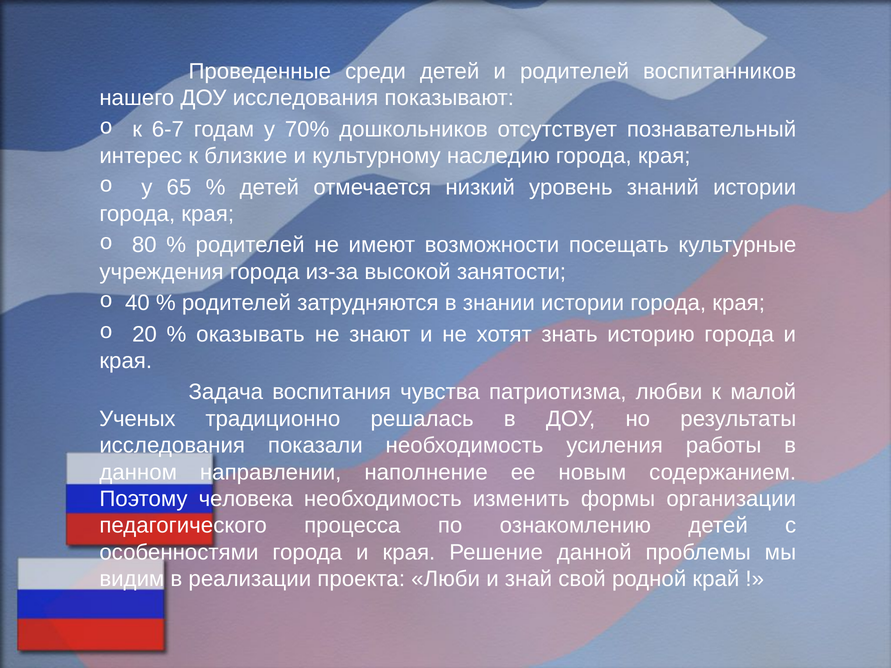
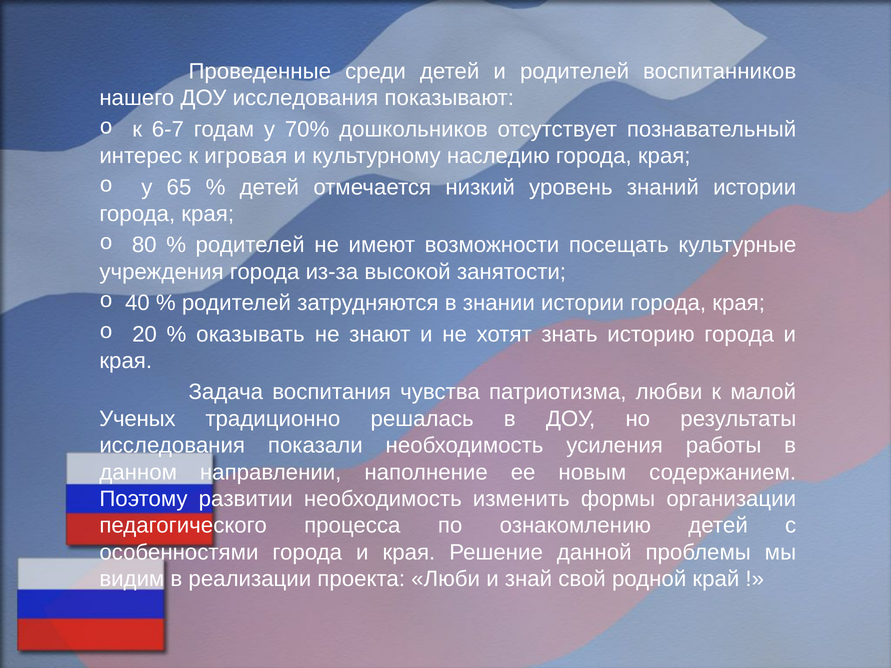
близкие: близкие -> игровая (246, 156)
человека: человека -> развитии (246, 499)
